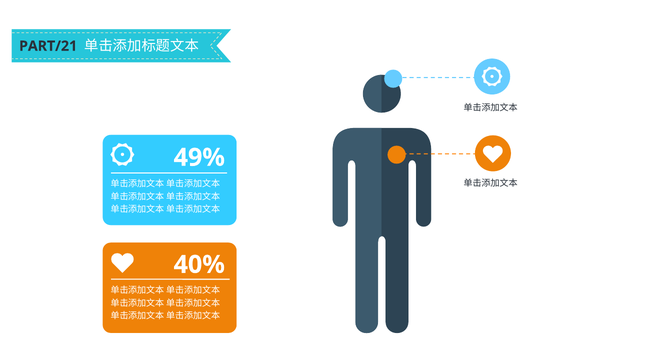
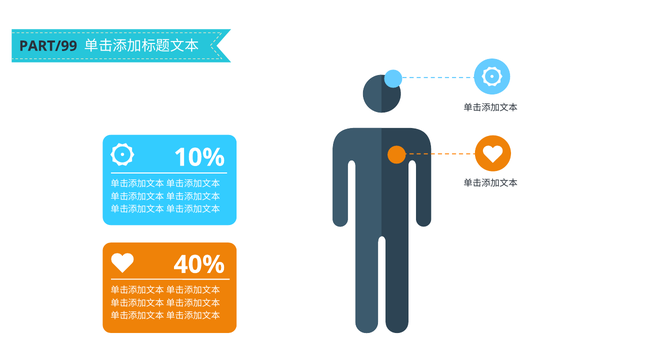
PART/21: PART/21 -> PART/99 (48, 46)
49%: 49% -> 10% (199, 157)
